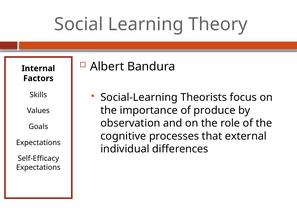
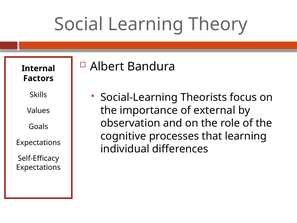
produce: produce -> external (214, 110)
that external: external -> learning (246, 136)
